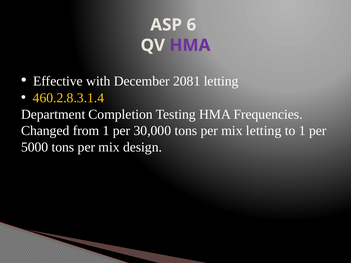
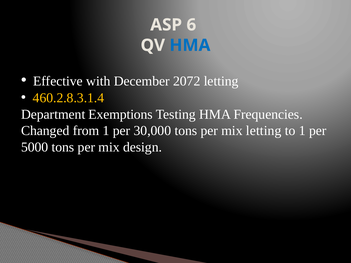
HMA colour: purple -> blue (190, 45)
2081: 2081 -> 2072 (187, 81)
Completion: Completion -> Exemptions (121, 114)
